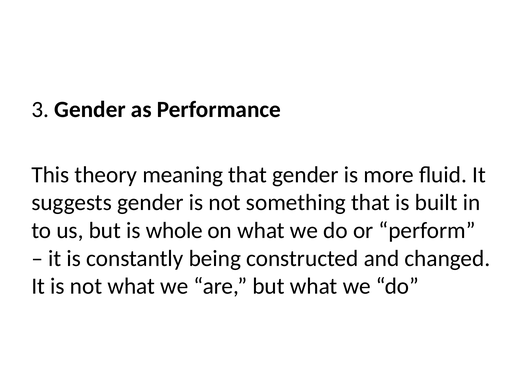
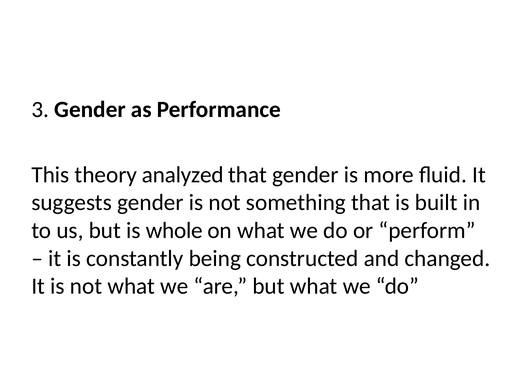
meaning: meaning -> analyzed (183, 175)
